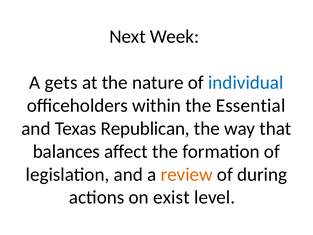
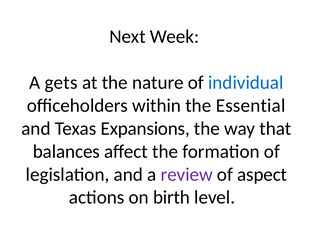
Republican: Republican -> Expansions (145, 128)
review colour: orange -> purple (187, 174)
during: during -> aspect (262, 174)
exist: exist -> birth (172, 197)
